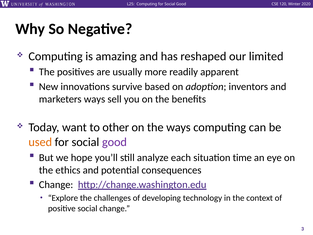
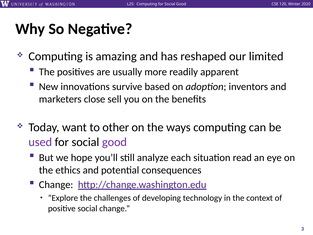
marketers ways: ways -> close (95, 99)
used colour: orange -> purple (40, 142)
time: time -> read (242, 157)
